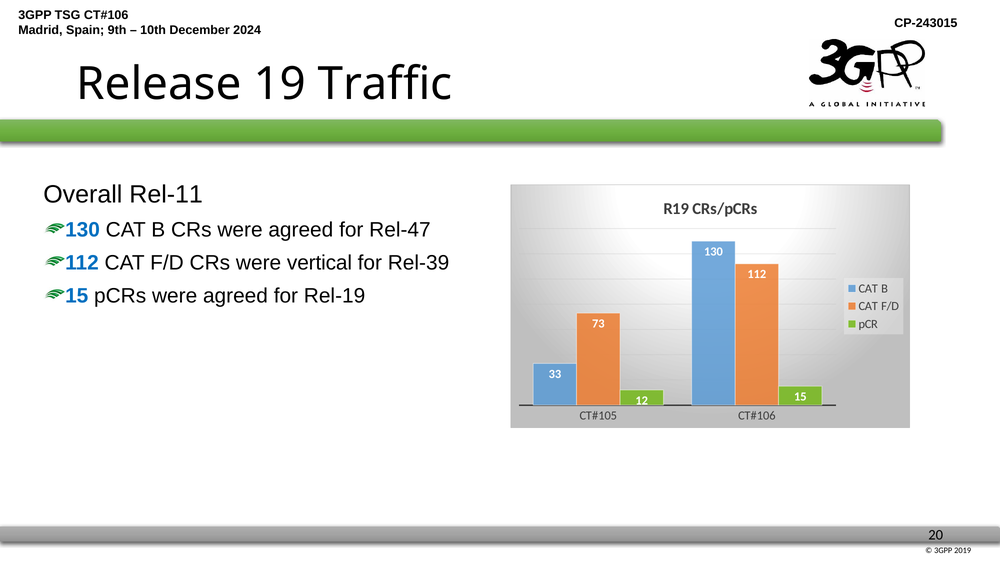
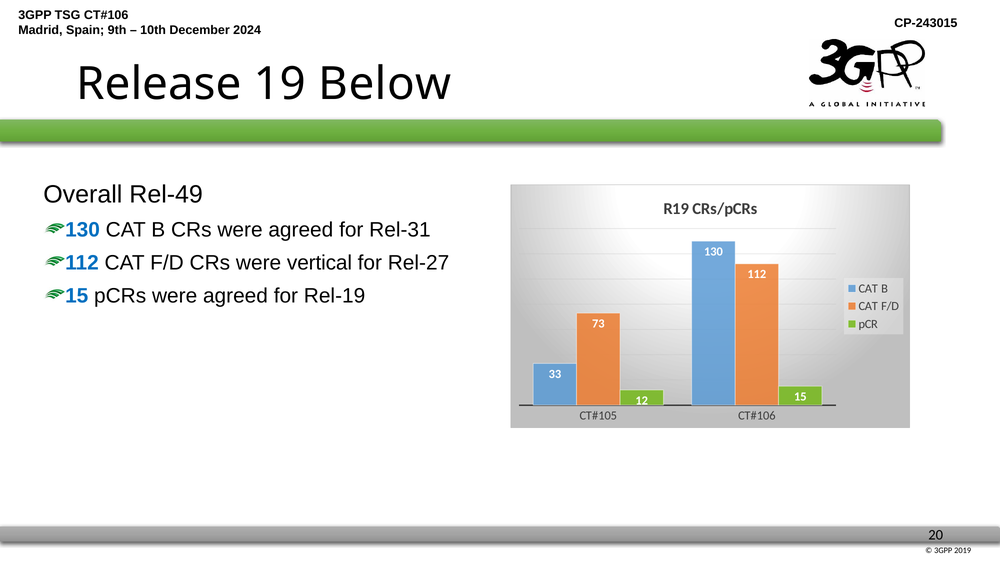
Traffic: Traffic -> Below (385, 84)
Rel-11: Rel-11 -> Rel-49 (166, 195)
Rel-47: Rel-47 -> Rel-31 (400, 230)
Rel-39: Rel-39 -> Rel-27 (418, 263)
